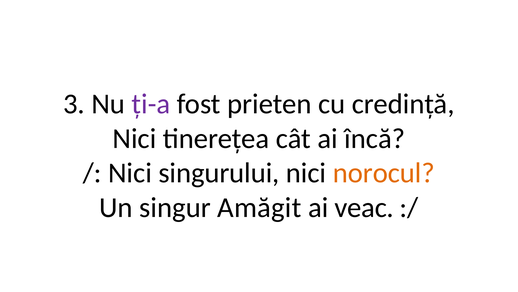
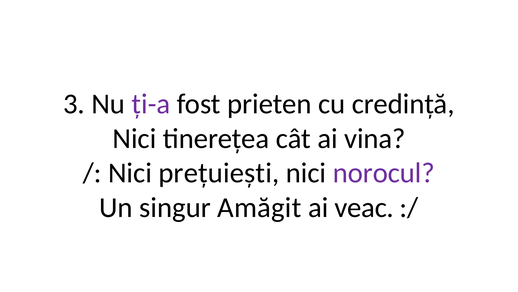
încă: încă -> vina (375, 138)
singurului: singurului -> prețuiești (219, 173)
norocul colour: orange -> purple (384, 173)
